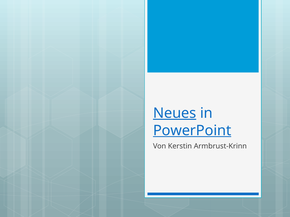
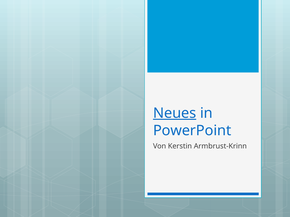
PowerPoint underline: present -> none (192, 131)
